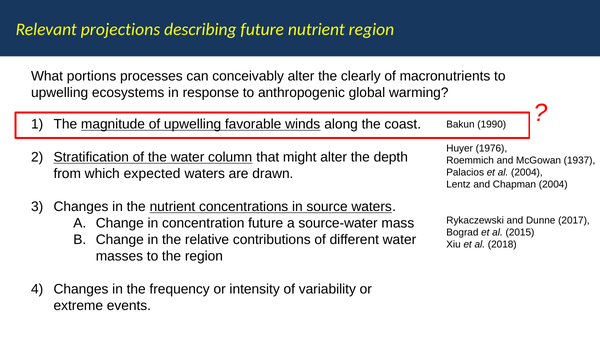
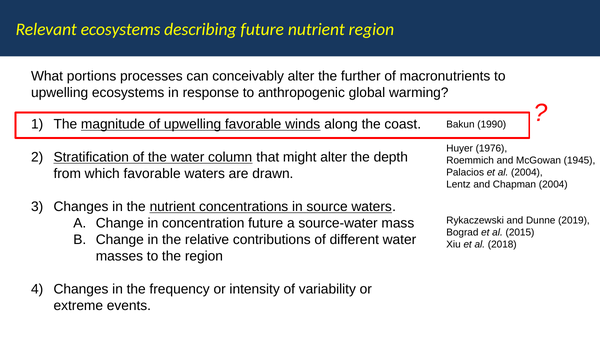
Relevant projections: projections -> ecosystems (121, 29)
clearly: clearly -> further (361, 76)
1937: 1937 -> 1945 (580, 160)
which expected: expected -> favorable (152, 173)
2017: 2017 -> 2019 (574, 220)
